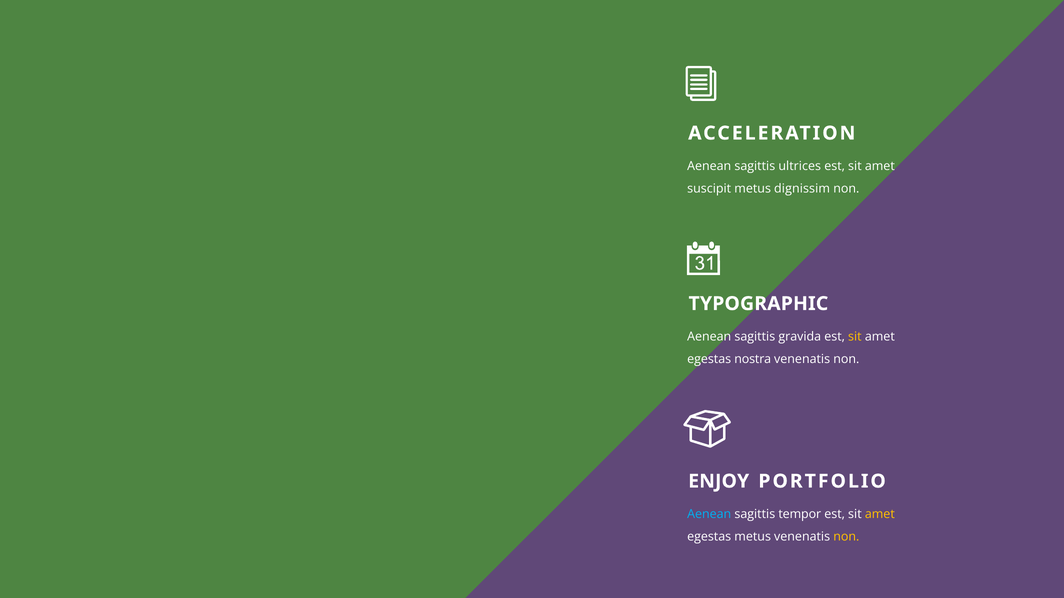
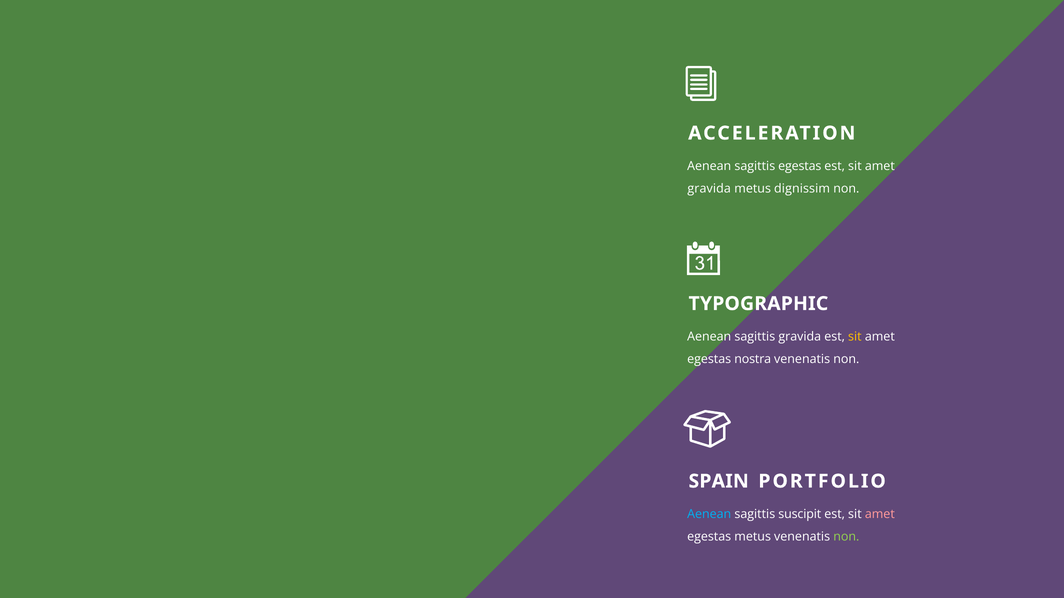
sagittis ultrices: ultrices -> egestas (800, 166)
suscipit: suscipit -> gravida (709, 189)
ENJOY: ENJOY -> SPAIN (719, 482)
tempor: tempor -> suscipit (800, 515)
amet colour: yellow -> pink (880, 515)
non colour: yellow -> light green (846, 537)
